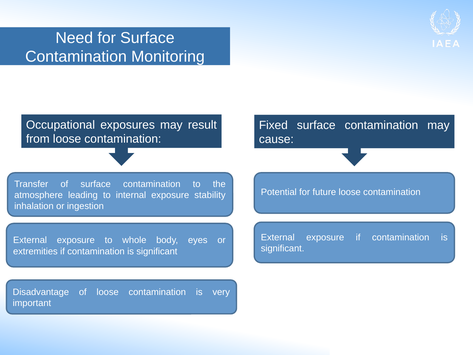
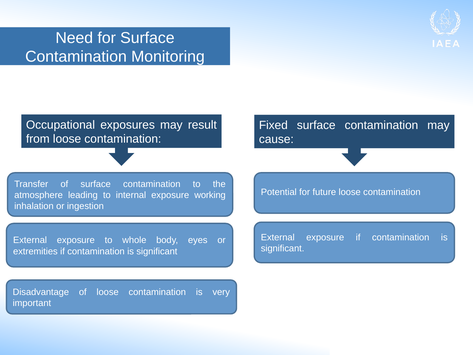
stability: stability -> working (210, 195)
